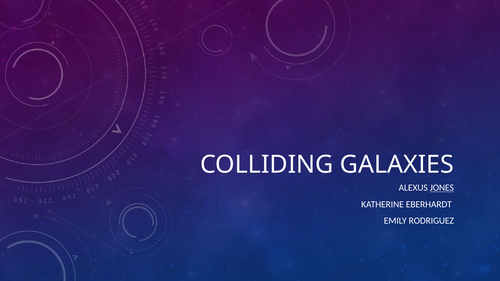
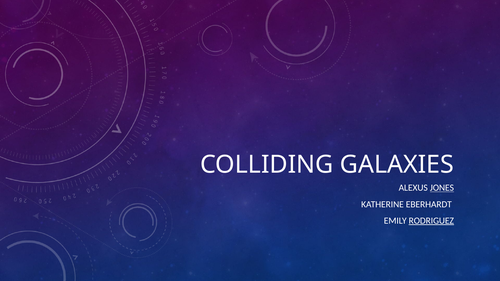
RODRIGUEZ underline: none -> present (431, 221)
